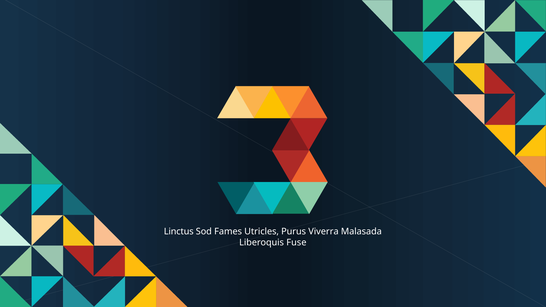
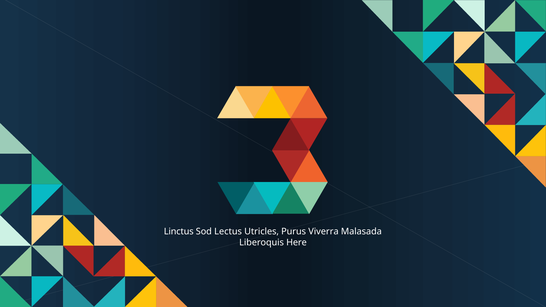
Fames: Fames -> Lectus (228, 232)
Fuse: Fuse -> Here (297, 243)
